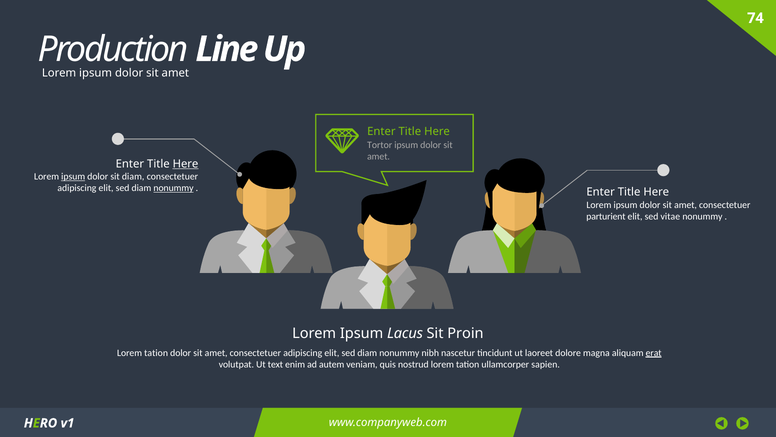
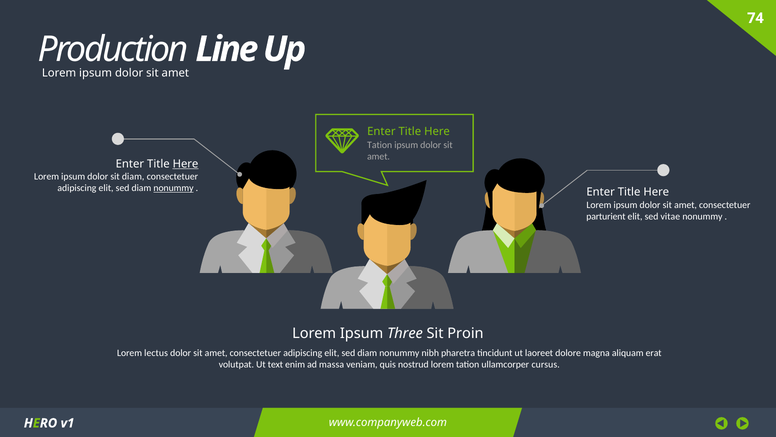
Tortor: Tortor -> Tation (380, 145)
ipsum underline: present -> none (73, 176)
Lacus: Lacus -> Three (405, 333)
tation: tation -> lectus (156, 352)
nascetur: nascetur -> pharetra (458, 352)
erat underline: present -> none (654, 352)
autem: autem -> massa (332, 364)
sapien: sapien -> cursus (546, 364)
